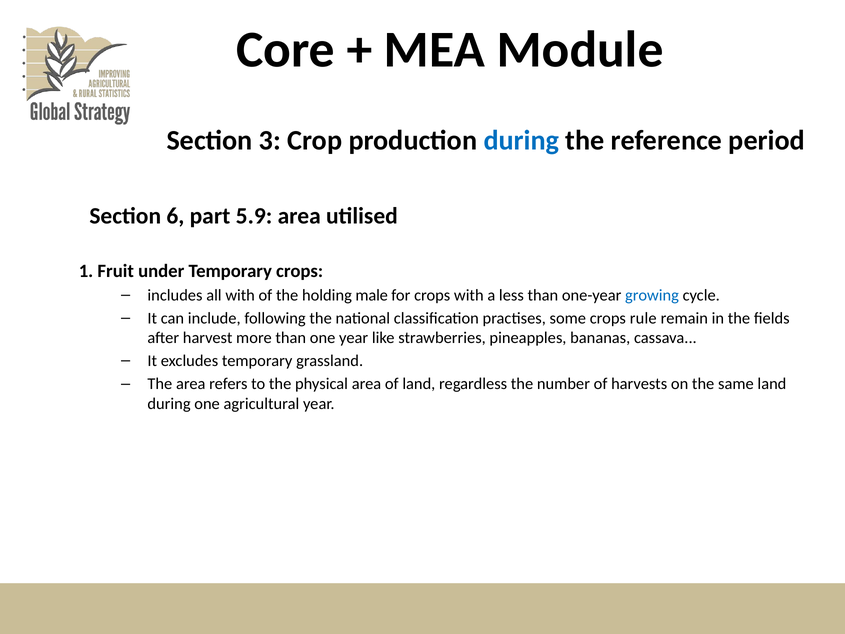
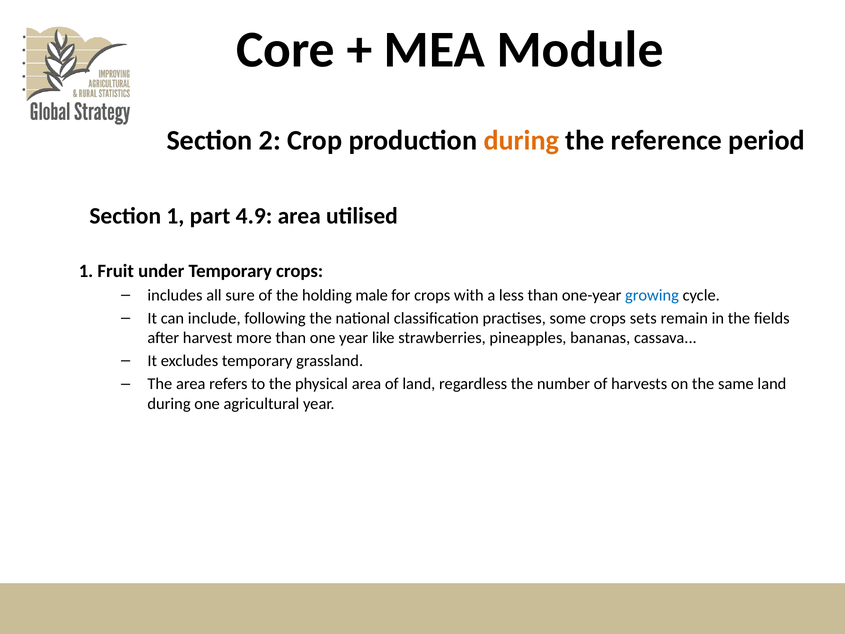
3: 3 -> 2 (270, 140)
during colour: blue -> orange (521, 140)
Section 6: 6 -> 1 (175, 216)
5.9: 5.9 -> 4.9 (254, 216)
all with: with -> sure (240, 295)
rule: rule -> sets (643, 318)
